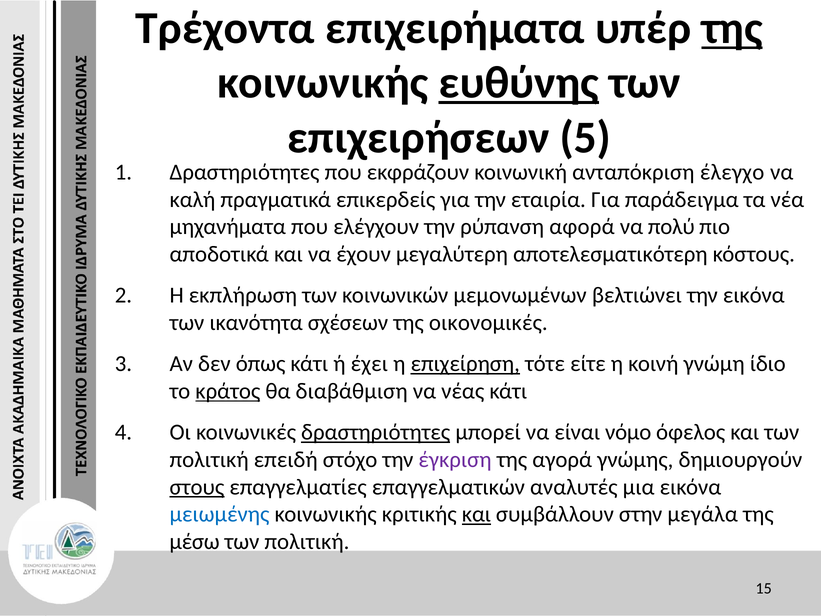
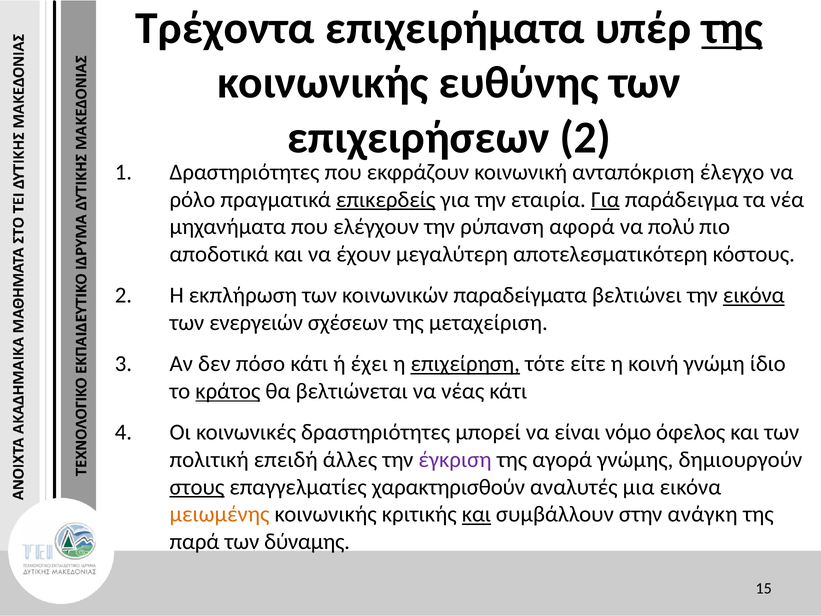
ευθύνης underline: present -> none (519, 83)
επιχειρήσεων 5: 5 -> 2 (585, 137)
καλή: καλή -> ρόλο (192, 199)
επικερδείς underline: none -> present (386, 199)
Για underline: none -> present (605, 199)
μεμονωμένων: μεμονωμένων -> παραδείγματα (520, 295)
εικόνα underline: none -> present (754, 295)
ικανότητα: ικανότητα -> ενεργειών (256, 323)
οικονομικές: οικονομικές -> μεταχείριση (488, 323)
όπως: όπως -> πόσο (260, 364)
διαβάθμιση: διαβάθμιση -> βελτιώνεται (352, 391)
δραστηριότητες underline: present -> none (376, 432)
στόχο: στόχο -> άλλες (350, 460)
επαγγελματικών: επαγγελματικών -> χαρακτηρισθούν (448, 487)
μειωμένης colour: blue -> orange (219, 514)
μεγάλα: μεγάλα -> ανάγκη (703, 514)
μέσω: μέσω -> παρά (194, 542)
πολιτική: πολιτική -> δύναμης (307, 542)
